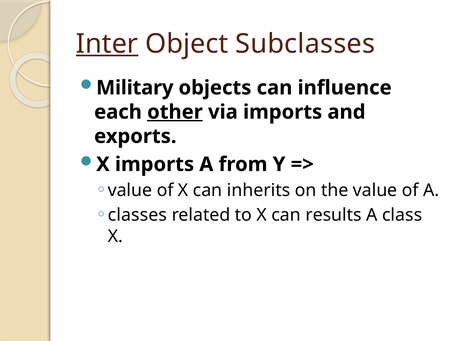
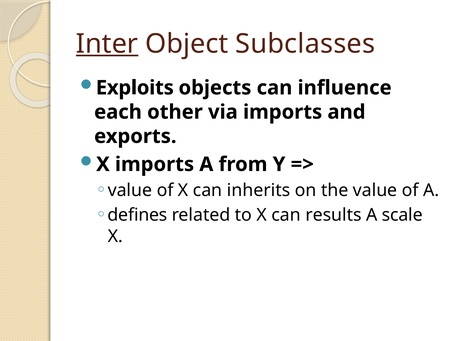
Military: Military -> Exploits (135, 88)
other underline: present -> none (175, 112)
classes: classes -> defines (138, 215)
class: class -> scale (402, 215)
